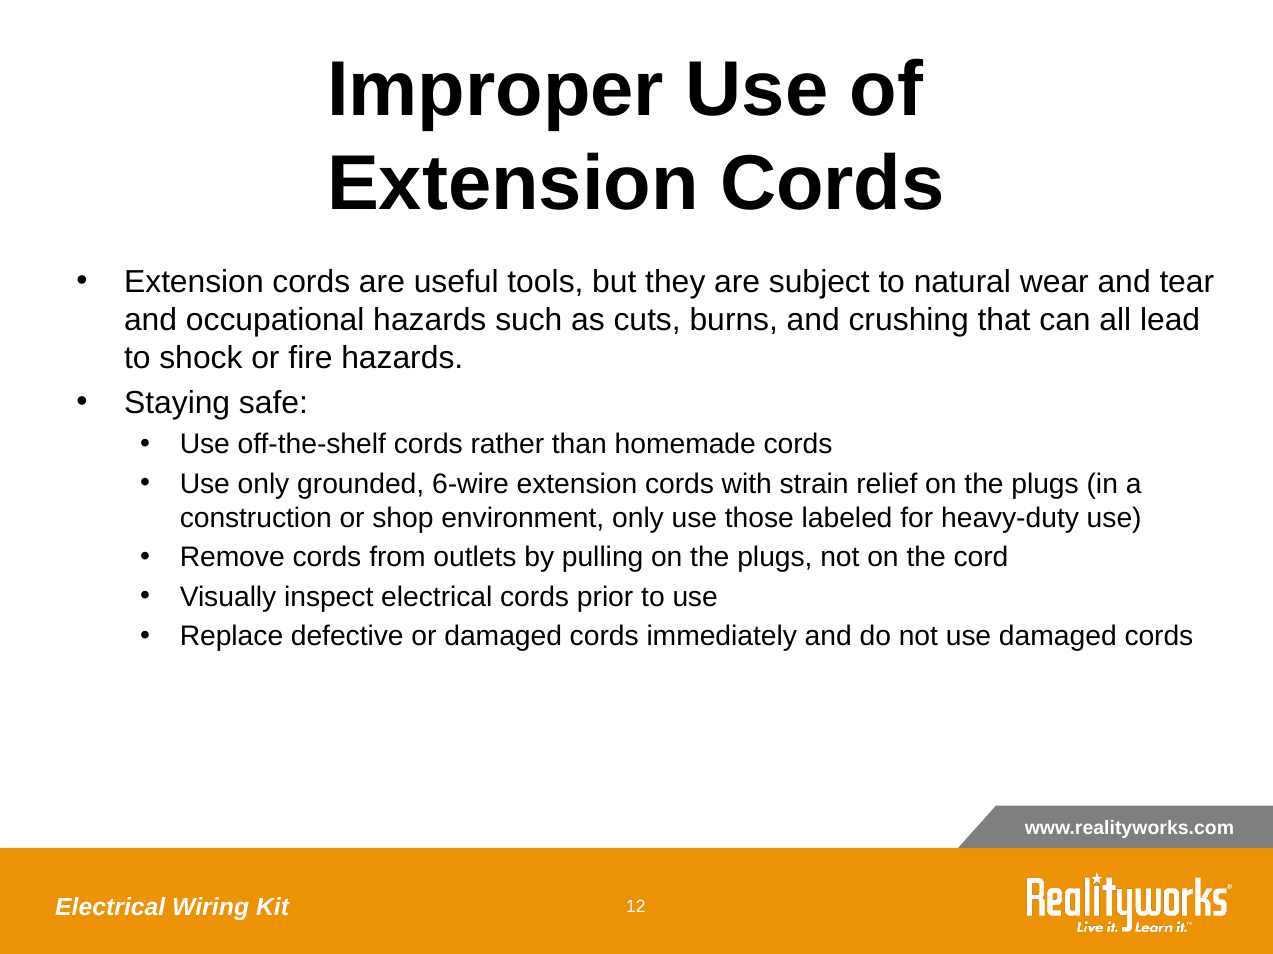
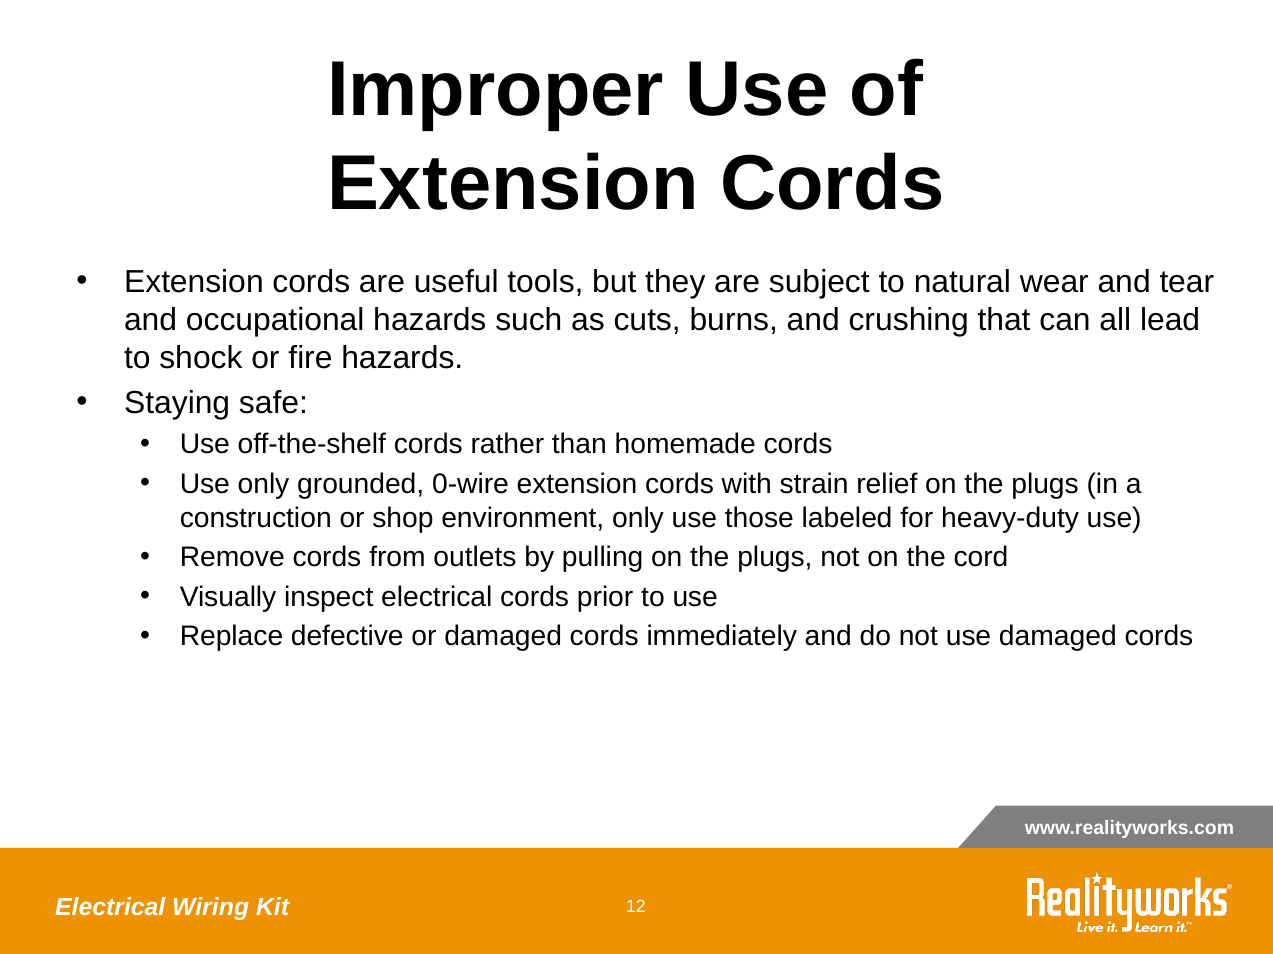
6-wire: 6-wire -> 0-wire (470, 484)
